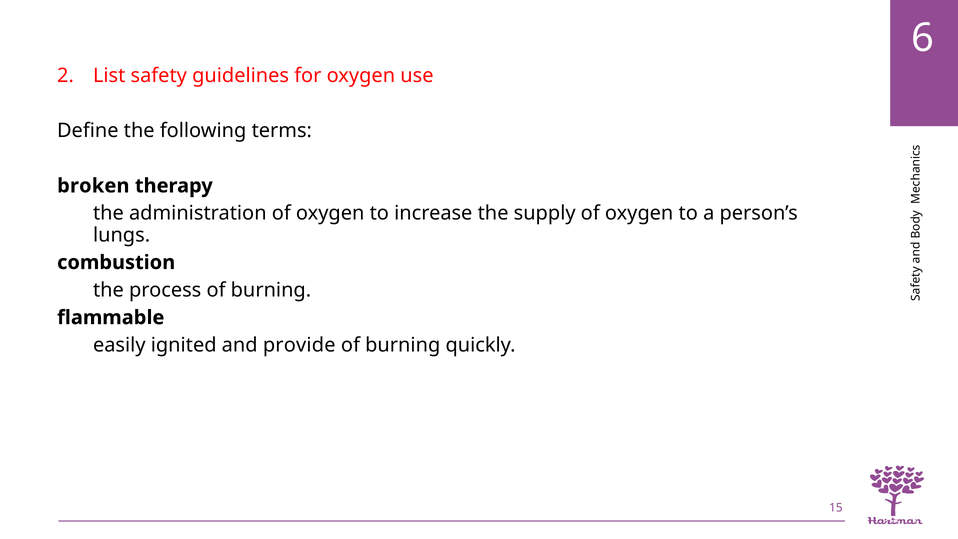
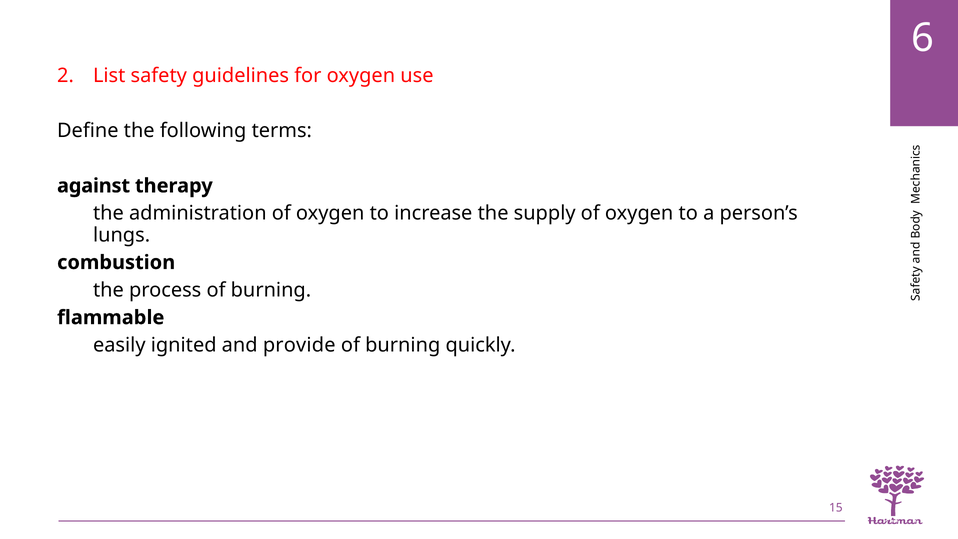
broken: broken -> against (94, 186)
